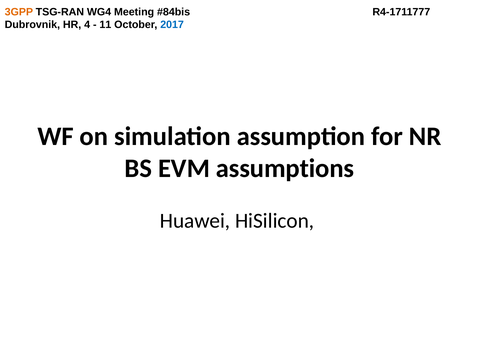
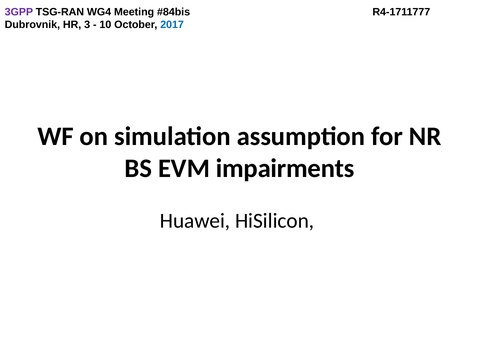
3GPP colour: orange -> purple (19, 12)
4: 4 -> 3 (87, 25)
11: 11 -> 10 (105, 25)
assumptions: assumptions -> impairments (285, 168)
